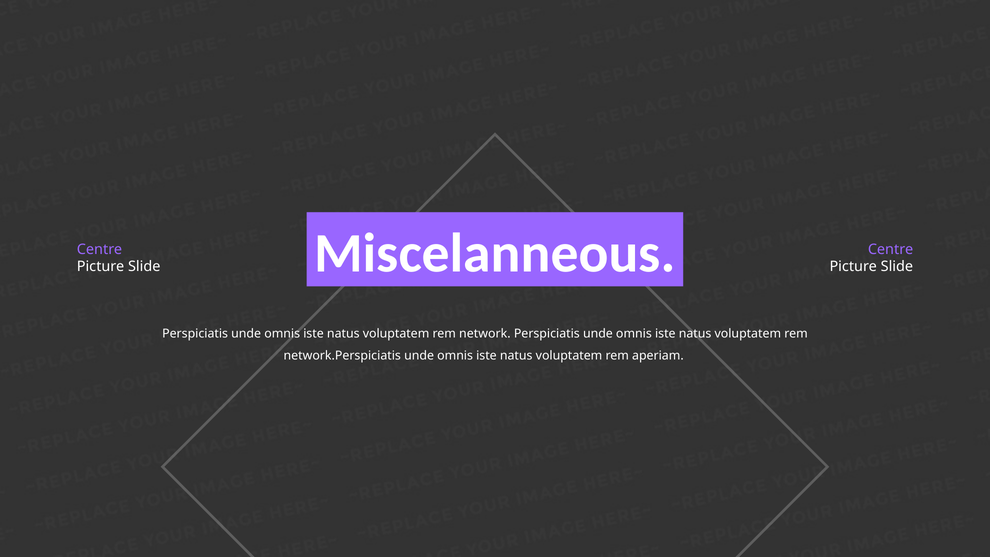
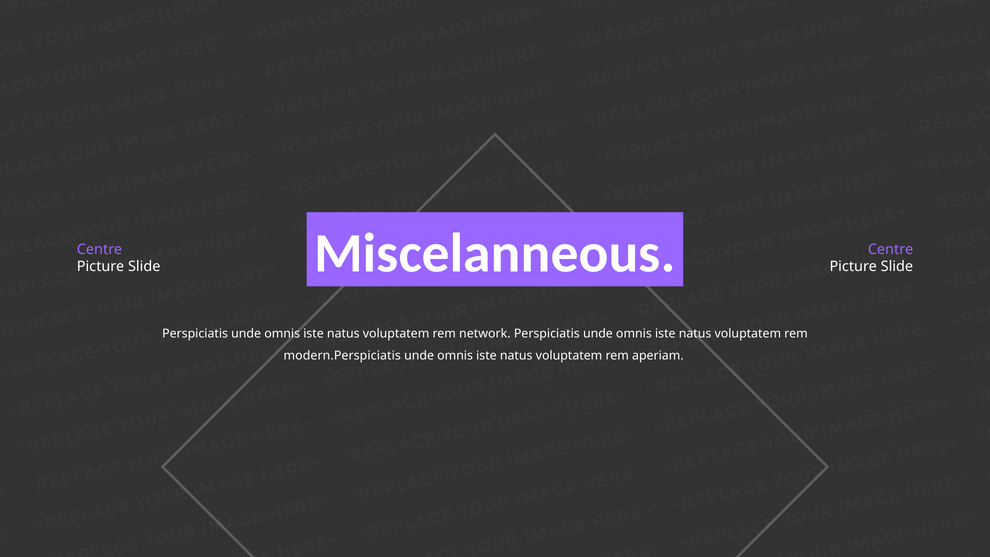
network.Perspiciatis: network.Perspiciatis -> modern.Perspiciatis (342, 356)
